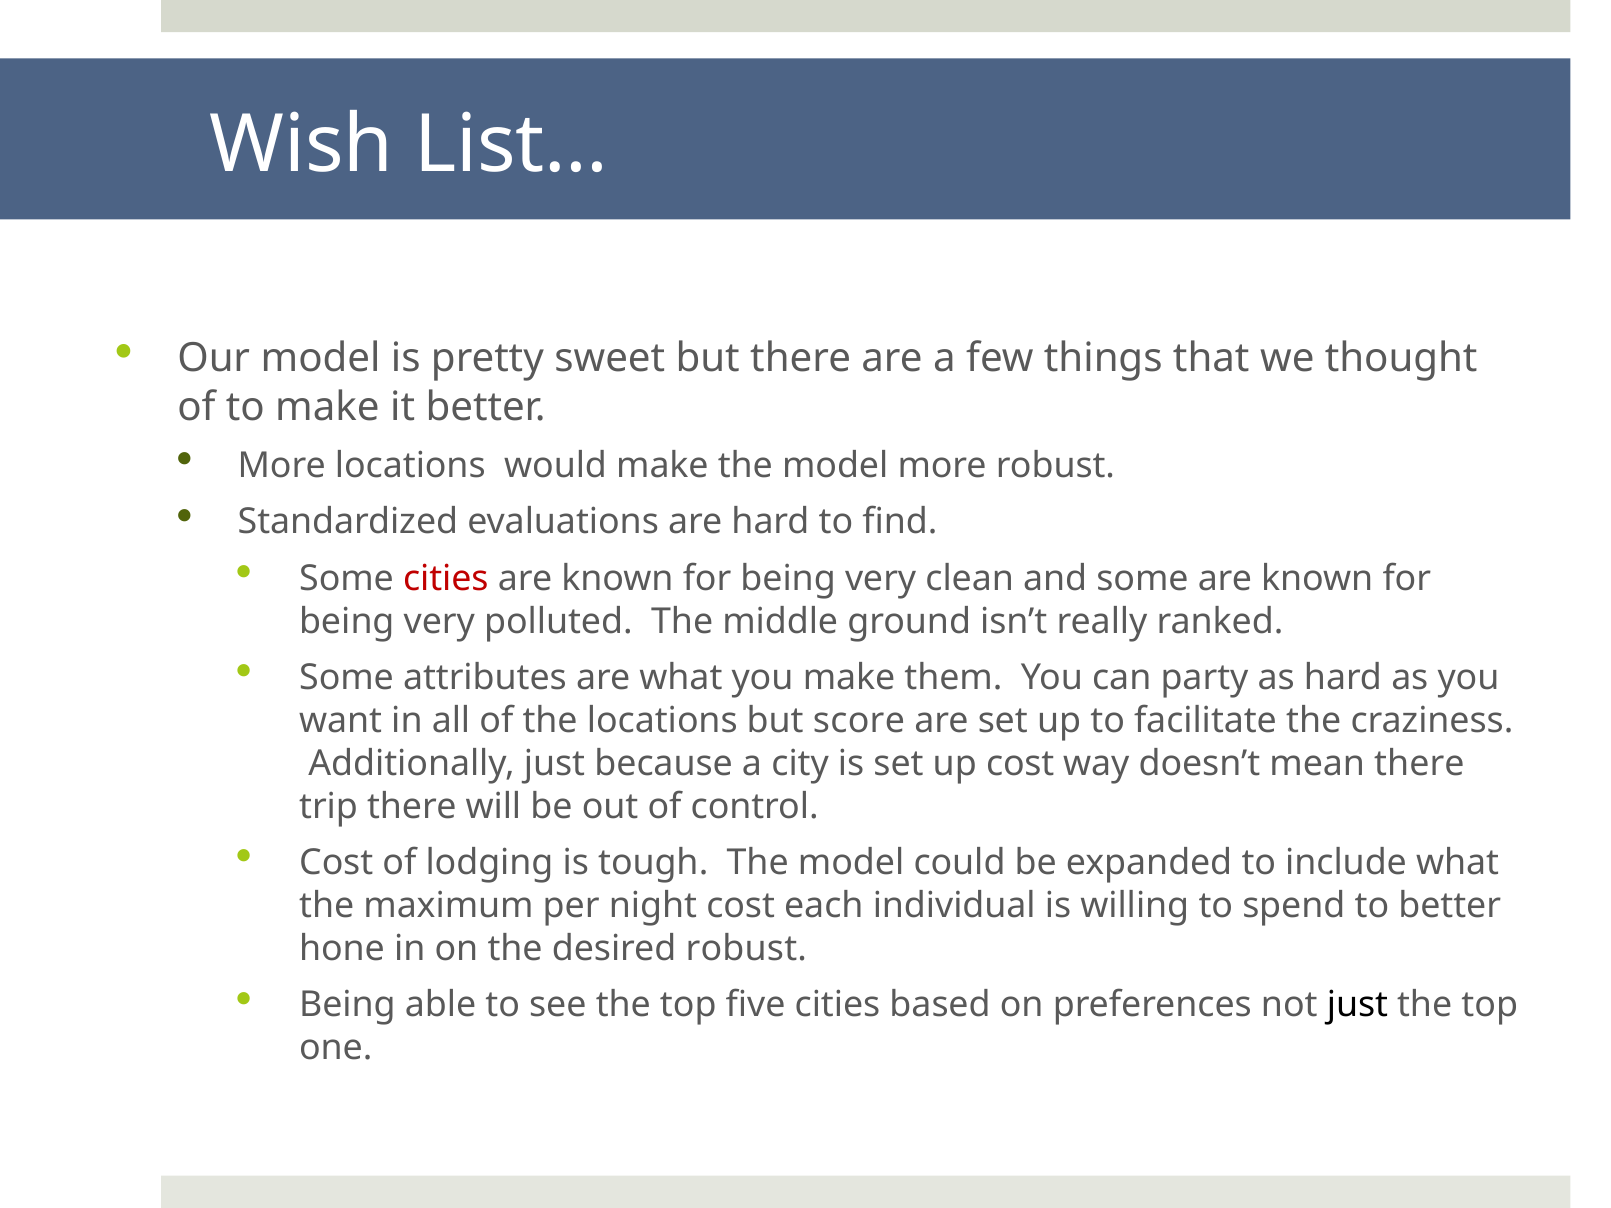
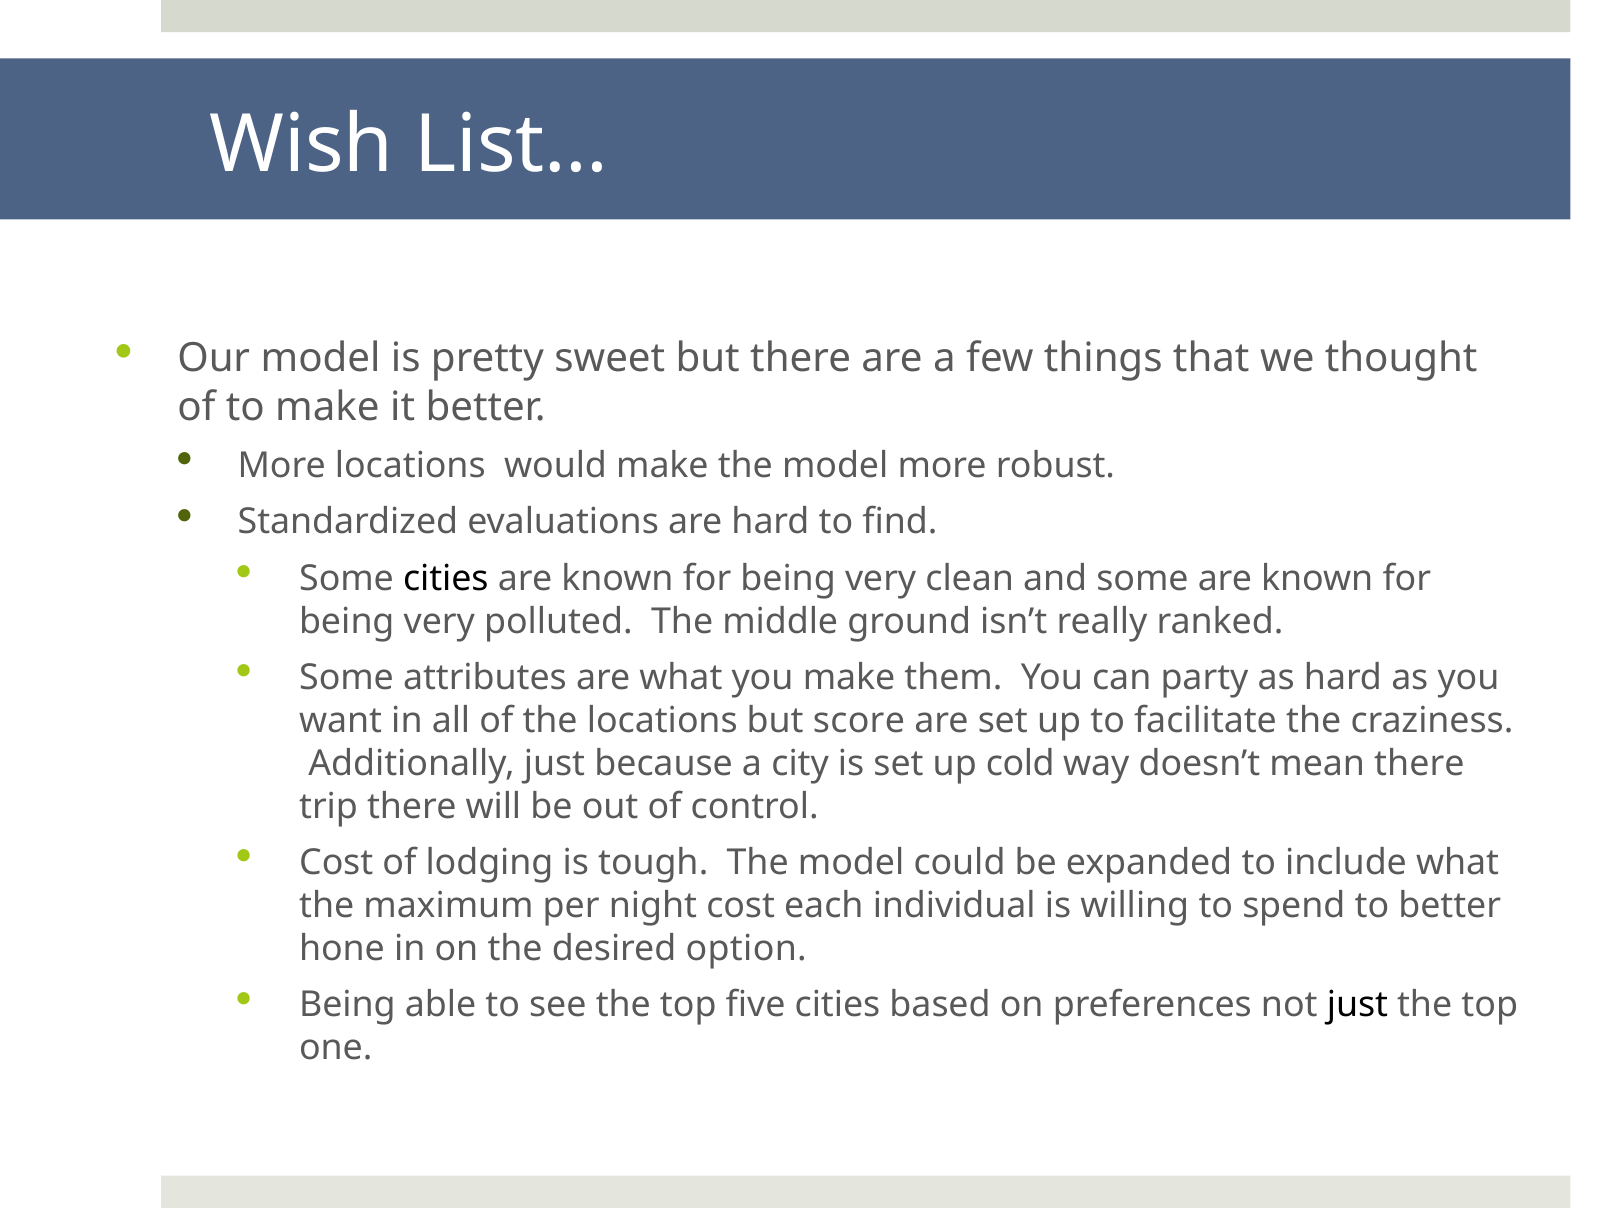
cities colour: red -> black (446, 578)
up cost: cost -> cold (1020, 764)
desired robust: robust -> option (746, 949)
